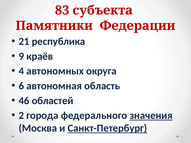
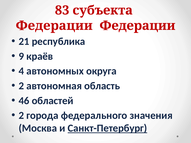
Памятники: Памятники -> Федерации (54, 26)
6: 6 -> 2 (21, 86)
значения underline: present -> none (151, 116)
